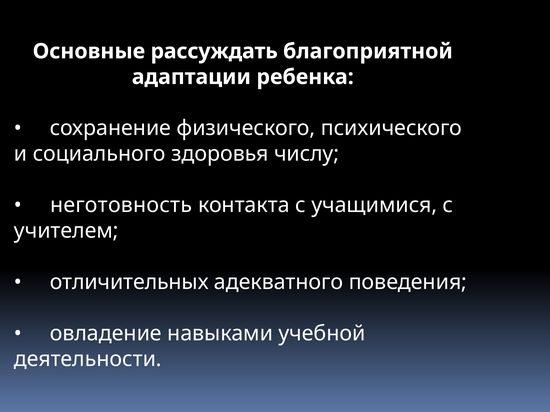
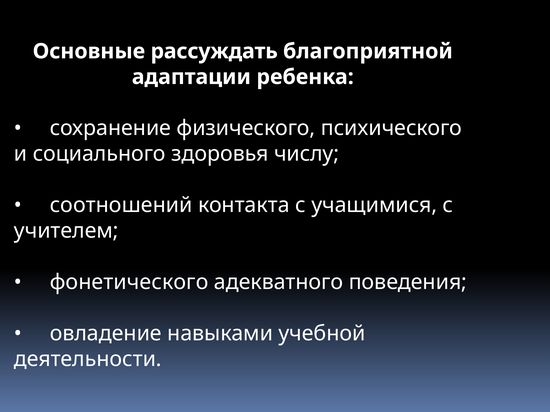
неготовность: неготовность -> соотношений (121, 205)
отличительных: отличительных -> фонетического (129, 283)
